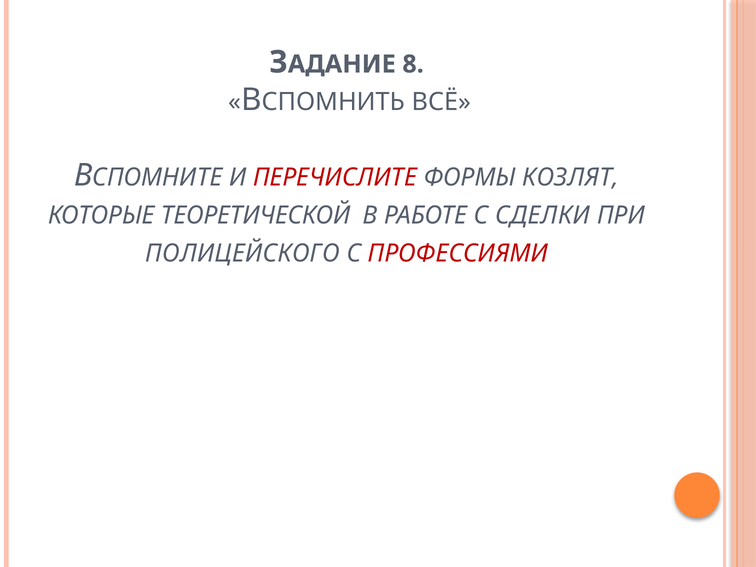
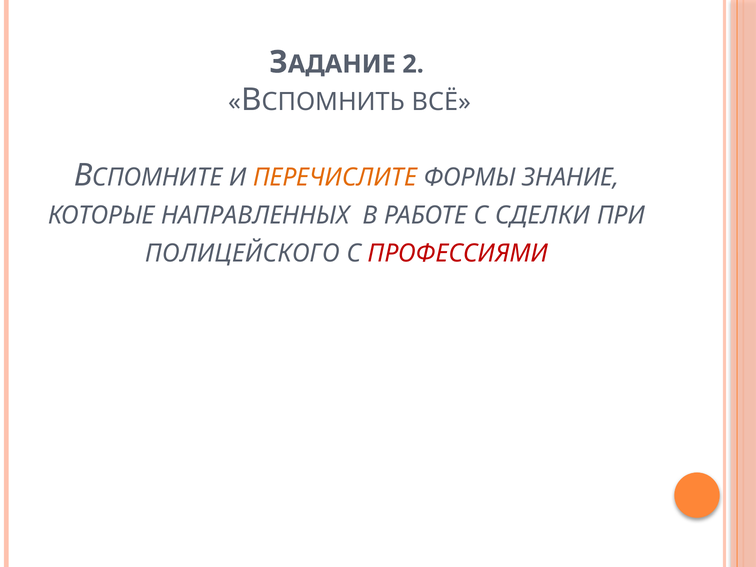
8: 8 -> 2 (413, 64)
ПЕРЕЧИСЛИТЕ colour: red -> orange (335, 178)
КОЗЛЯТ: КОЗЛЯТ -> ЗНАНИЕ (571, 178)
ТЕОРЕТИЧЕСКОЙ: ТЕОРЕТИЧЕСКОЙ -> НАПРАВЛЕННЫХ (256, 215)
